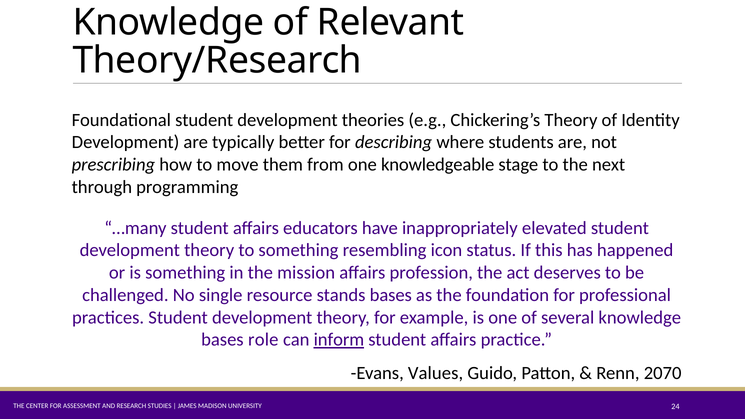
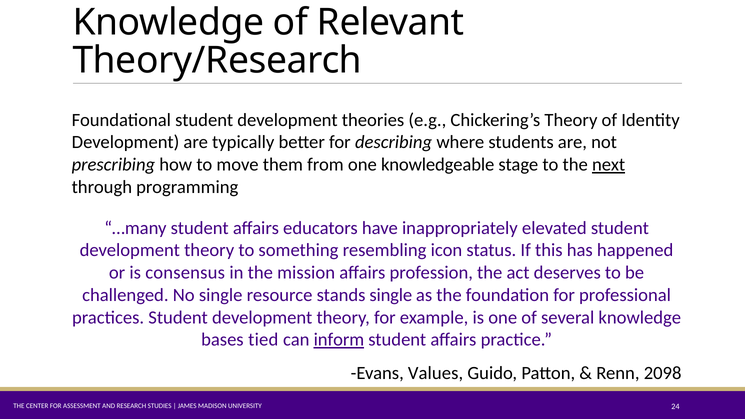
next underline: none -> present (609, 165)
is something: something -> consensus (185, 273)
stands bases: bases -> single (391, 295)
role: role -> tied (263, 340)
2070: 2070 -> 2098 (663, 373)
